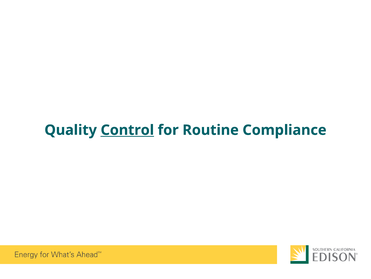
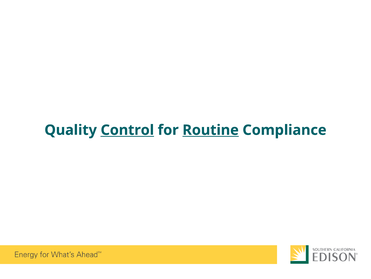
Routine underline: none -> present (211, 130)
